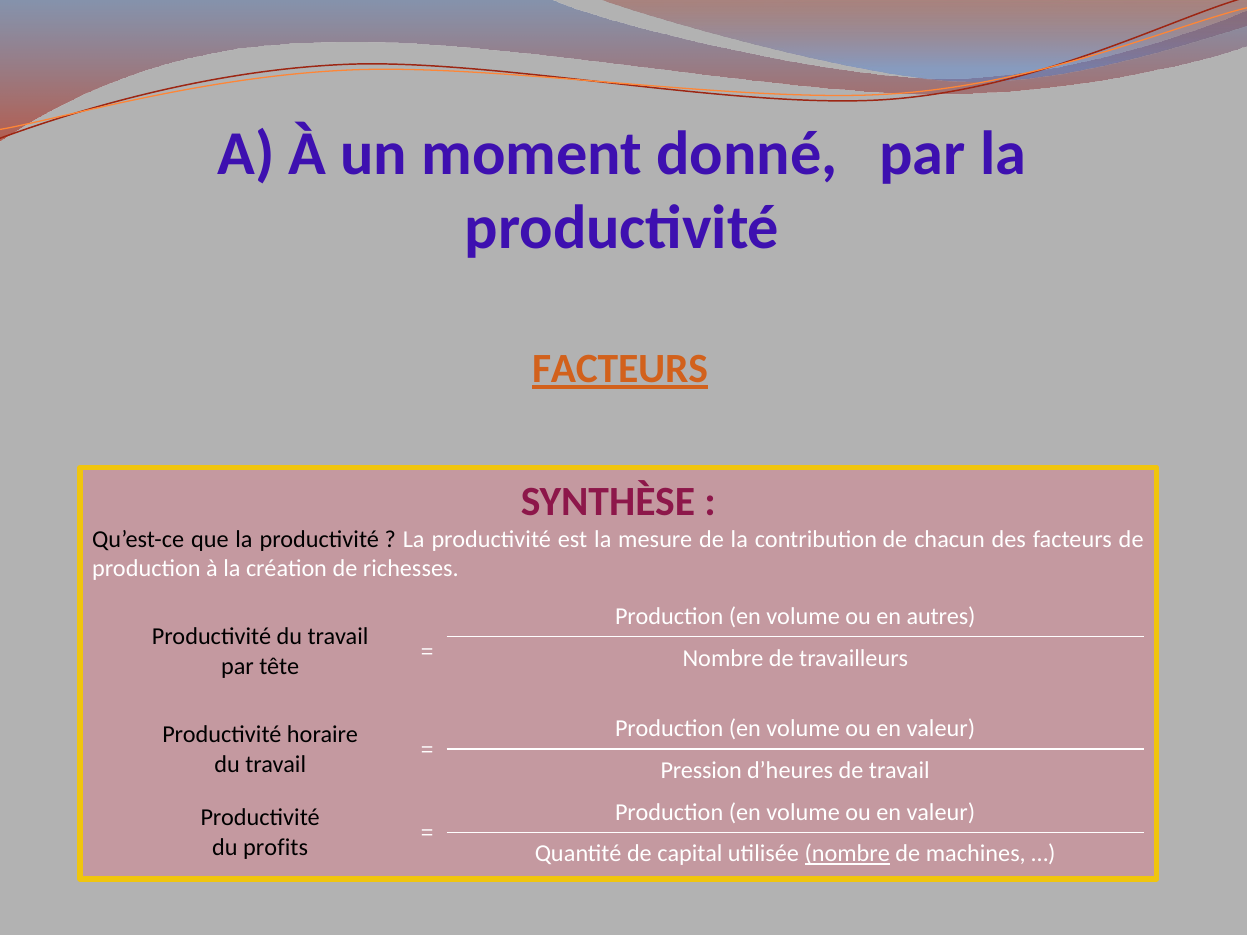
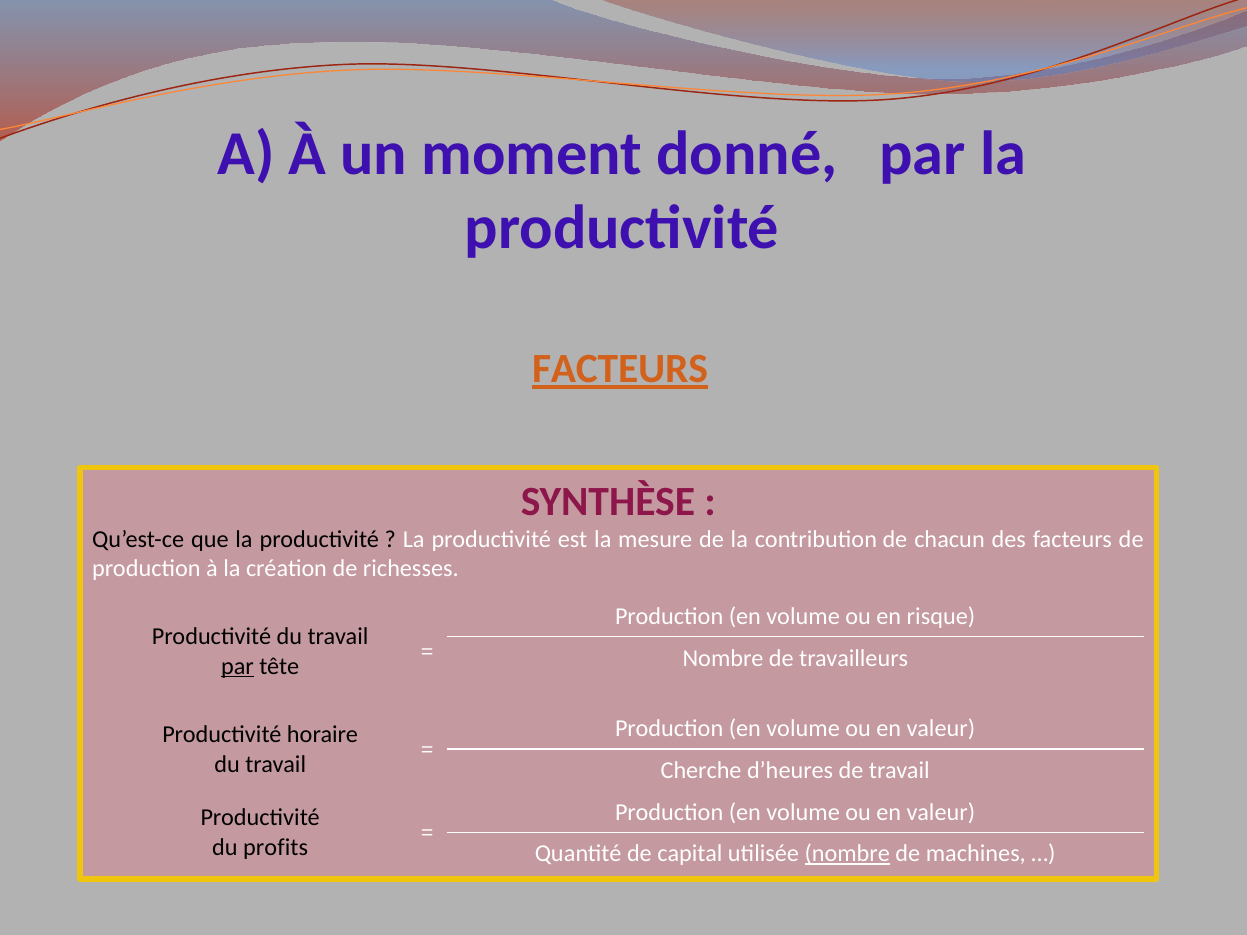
autres: autres -> risque (941, 617)
par underline: none -> present (237, 667)
Pression: Pression -> Cherche (701, 771)
